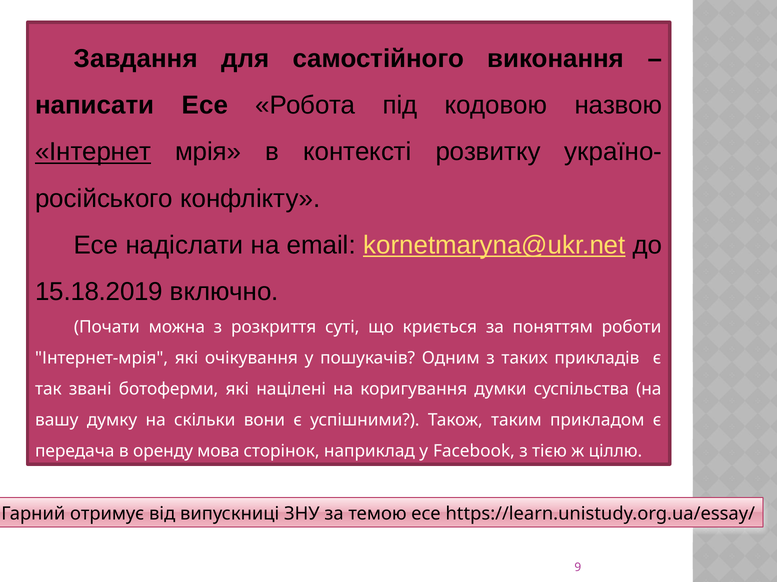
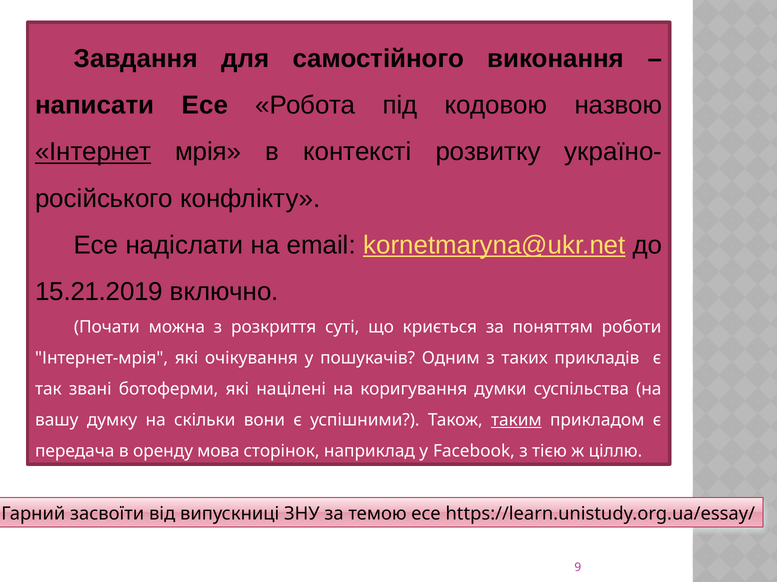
15.18.2019: 15.18.2019 -> 15.21.2019 (99, 292)
таким underline: none -> present (516, 421)
отримує: отримує -> засвоїти (107, 514)
